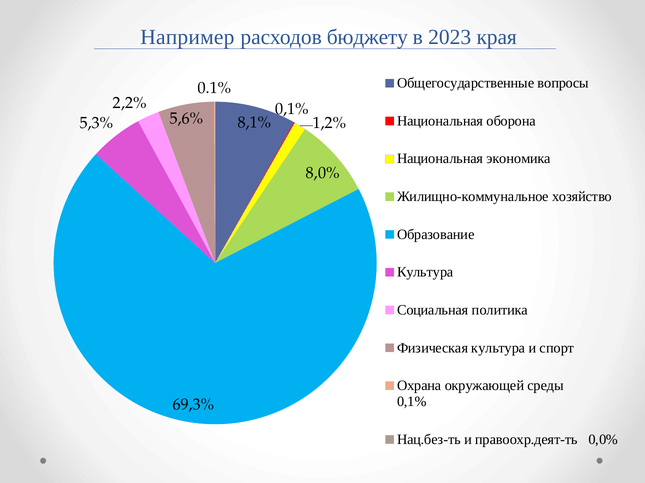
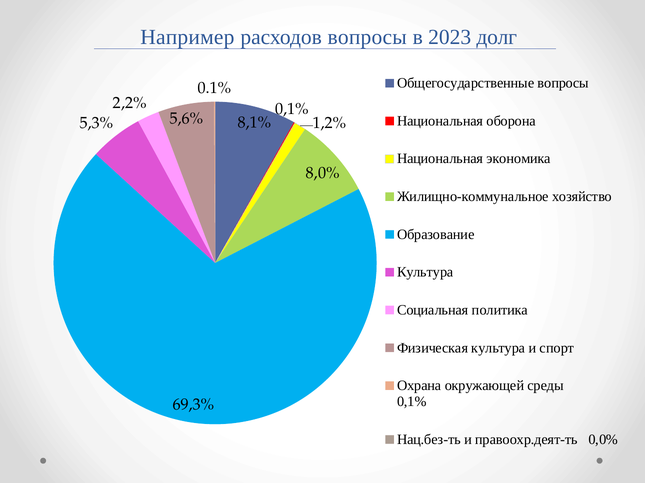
расходов бюджету: бюджету -> вопросы (367, 37)
края: края -> долг (497, 37)
